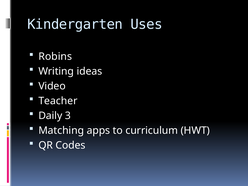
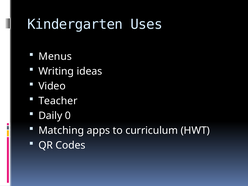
Robins: Robins -> Menus (55, 57)
3: 3 -> 0 (68, 116)
